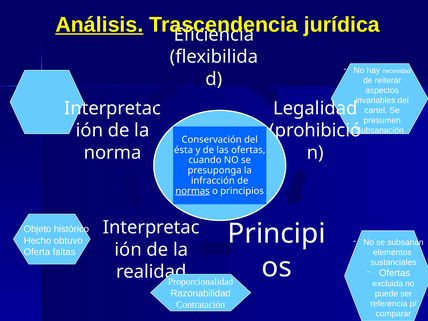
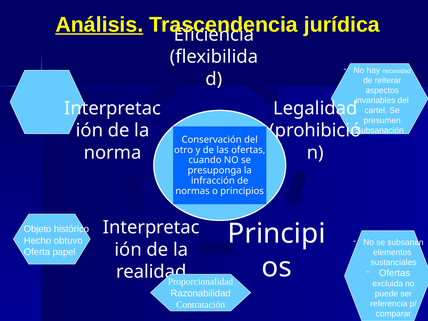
ésta: ésta -> otro (184, 150)
normas underline: present -> none (193, 191)
faltas: faltas -> papel (64, 252)
